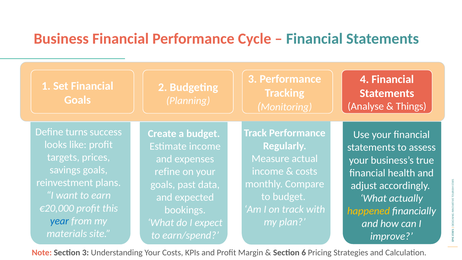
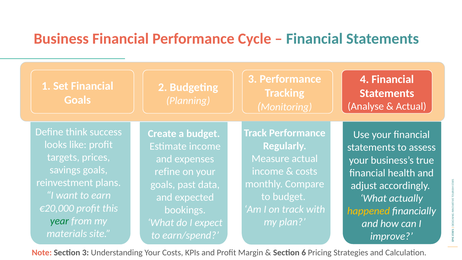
Things: Things -> Actual (411, 106)
turns: turns -> think (77, 132)
year colour: blue -> green (59, 221)
